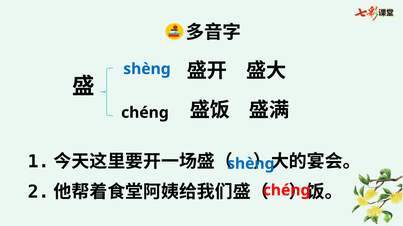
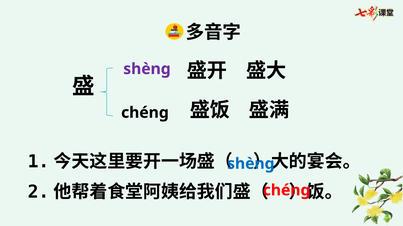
shèng colour: blue -> purple (147, 69)
